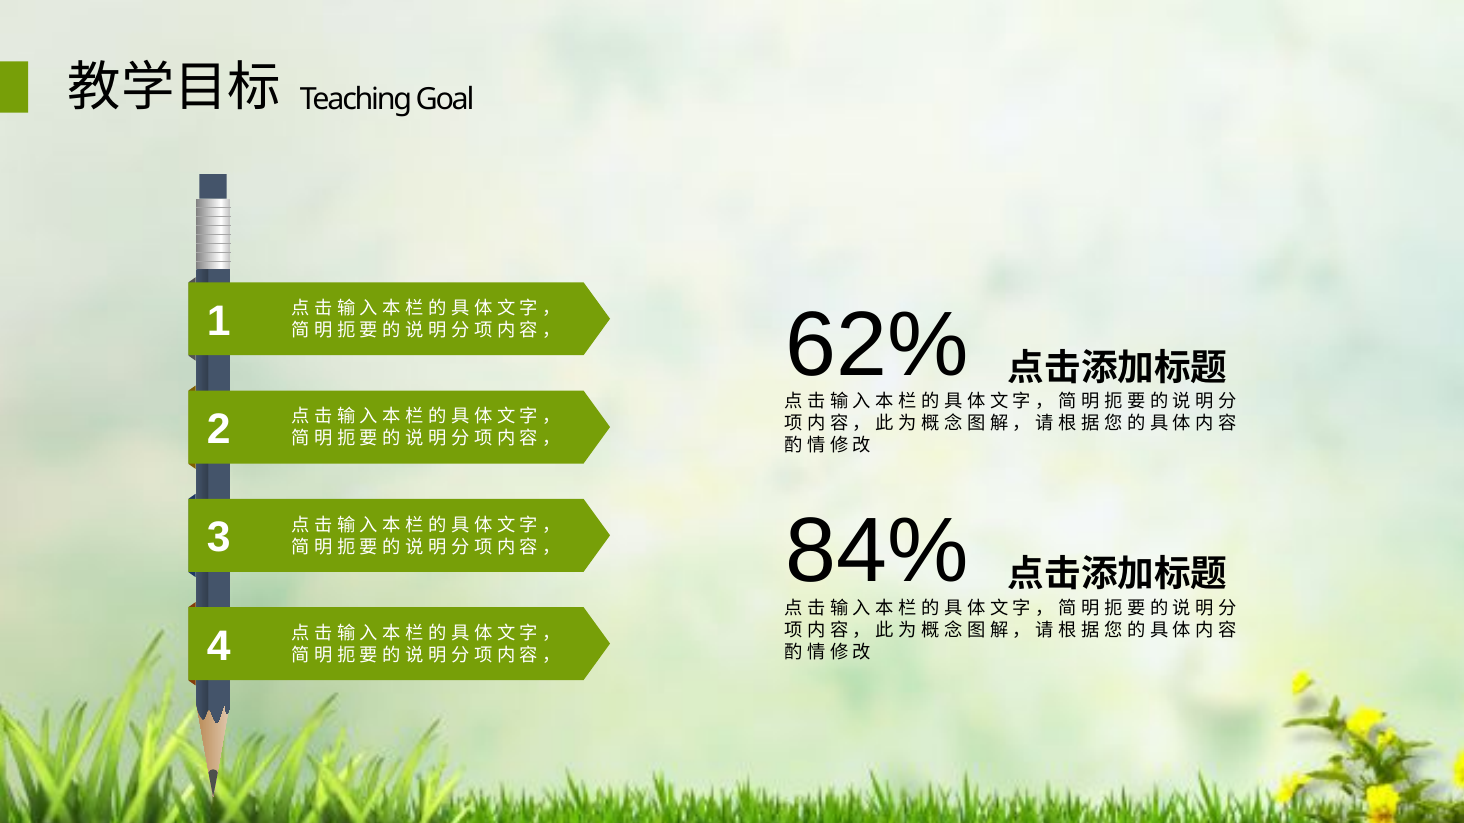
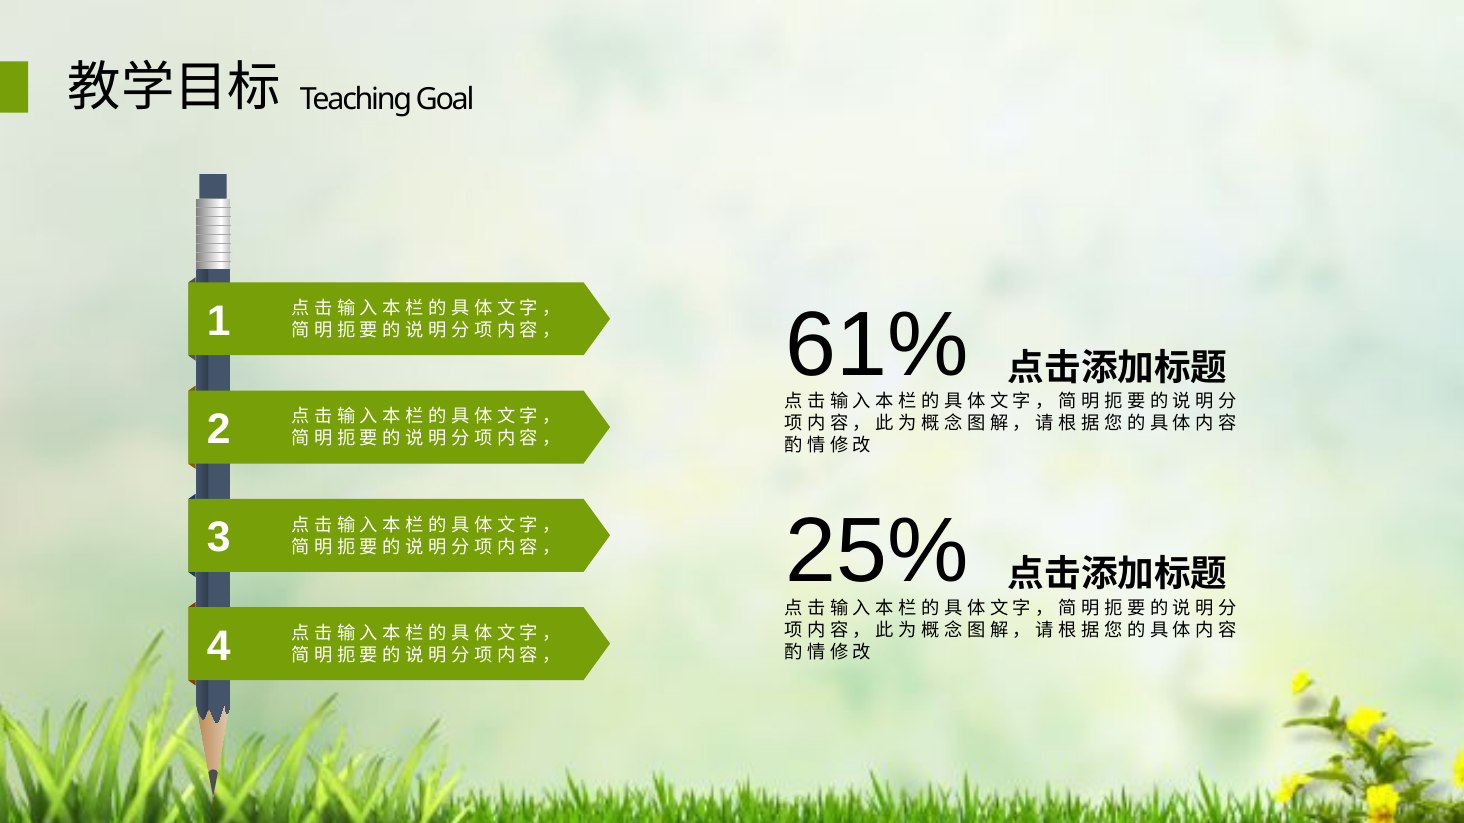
62%: 62% -> 61% (877, 345)
84%: 84% -> 25% (877, 552)
